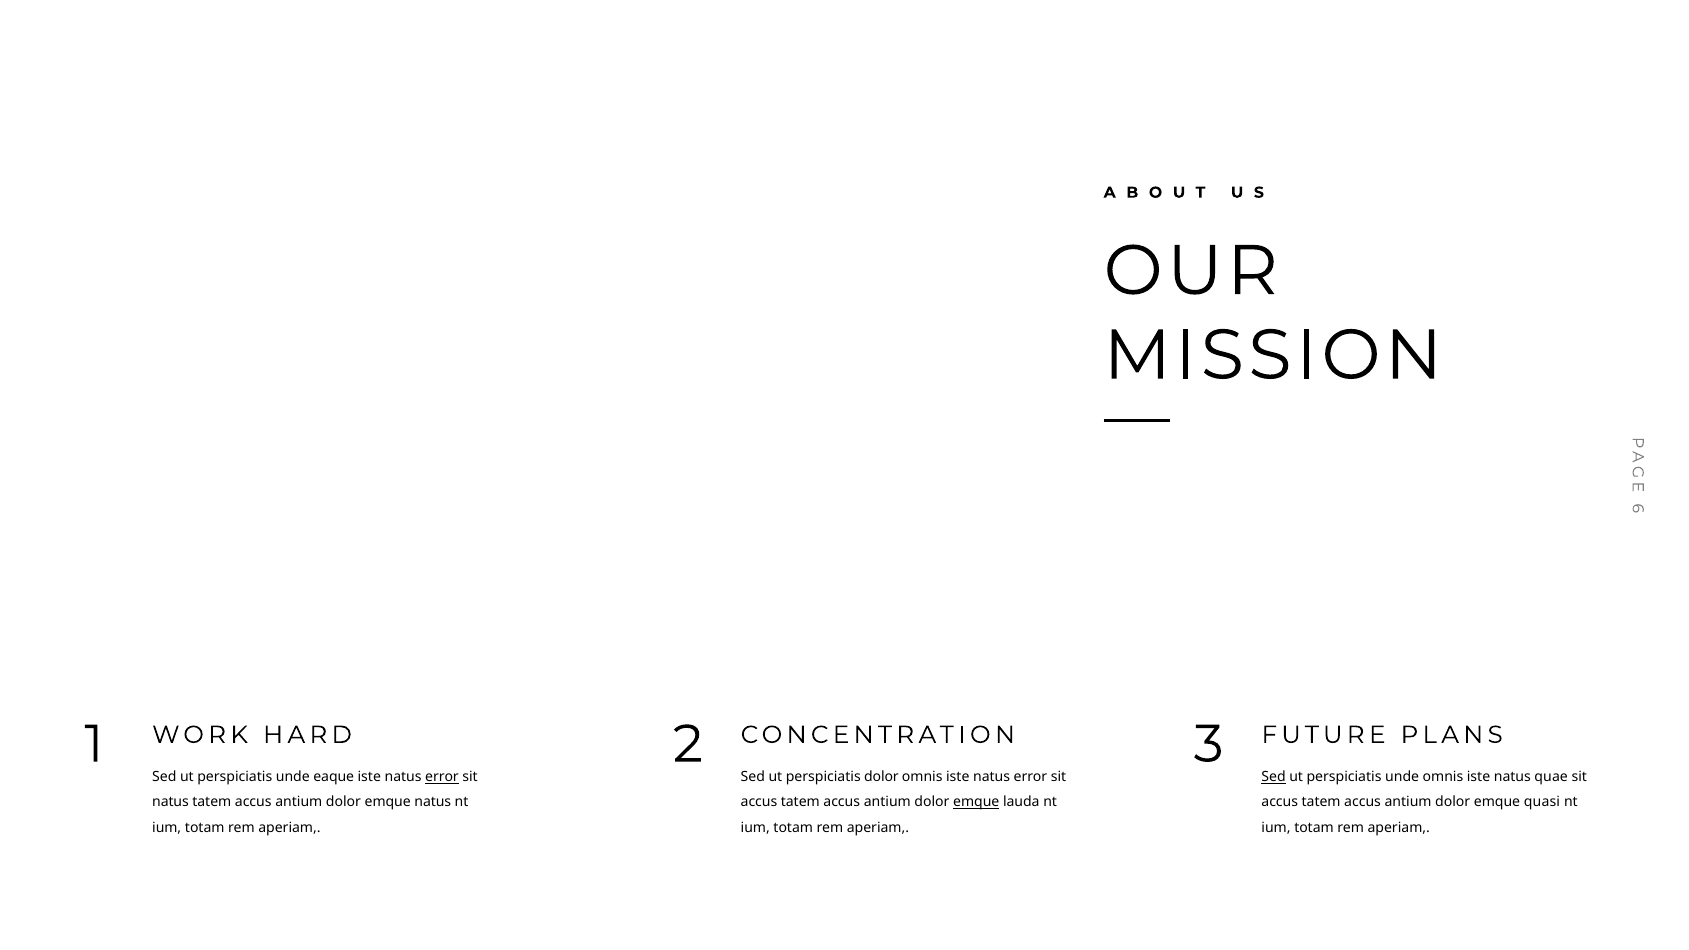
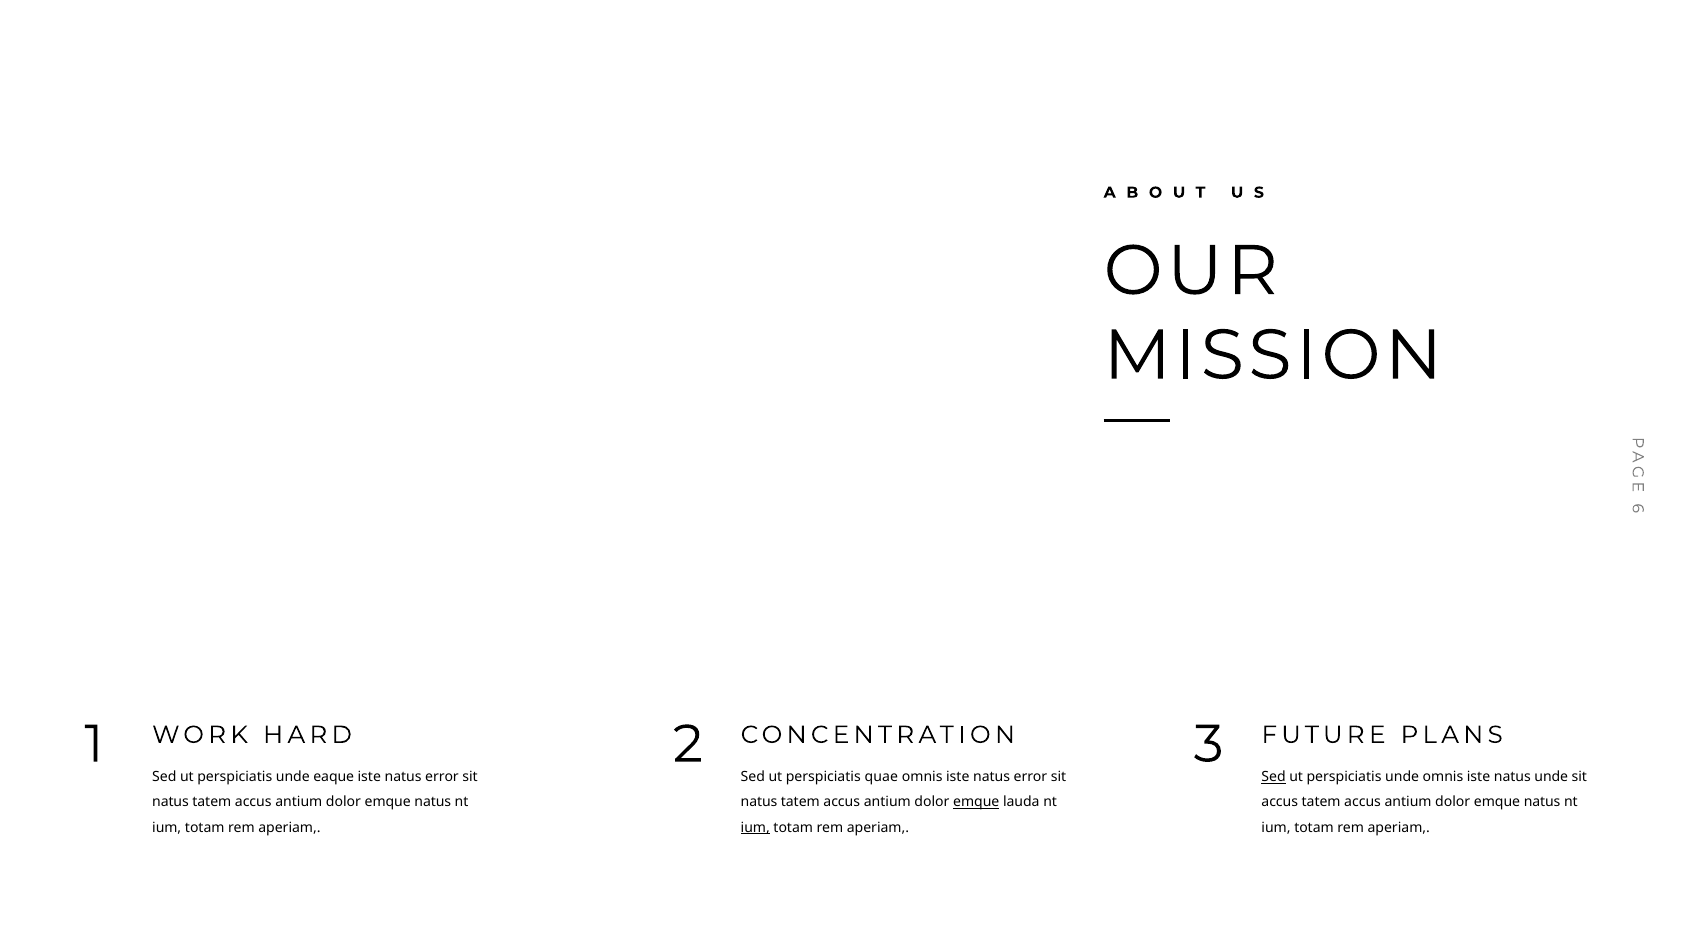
error underline: present -> none (442, 777)
perspiciatis dolor: dolor -> quae (881, 777)
natus quae: quae -> unde (1551, 777)
accus: accus -> natus (759, 802)
quasi: quasi -> natus (1542, 802)
ium underline: none -> present (755, 828)
